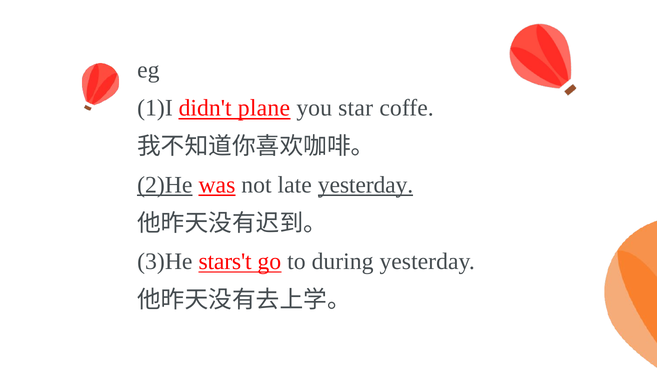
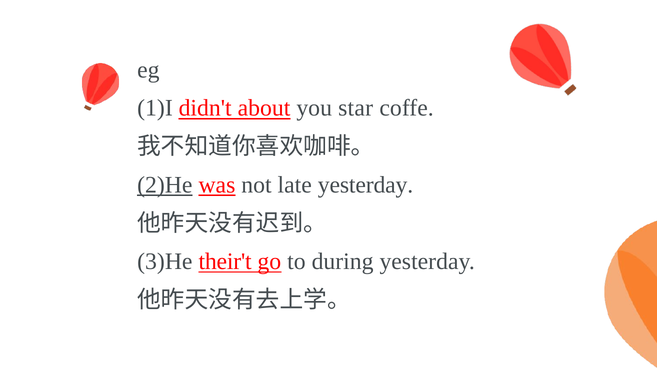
plane: plane -> about (264, 108)
yesterday underline: present -> none (366, 185)
stars't: stars't -> their't (225, 262)
